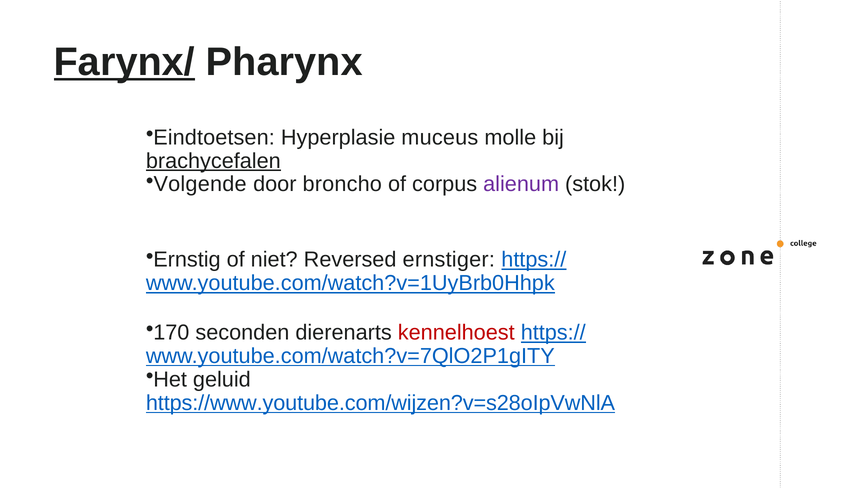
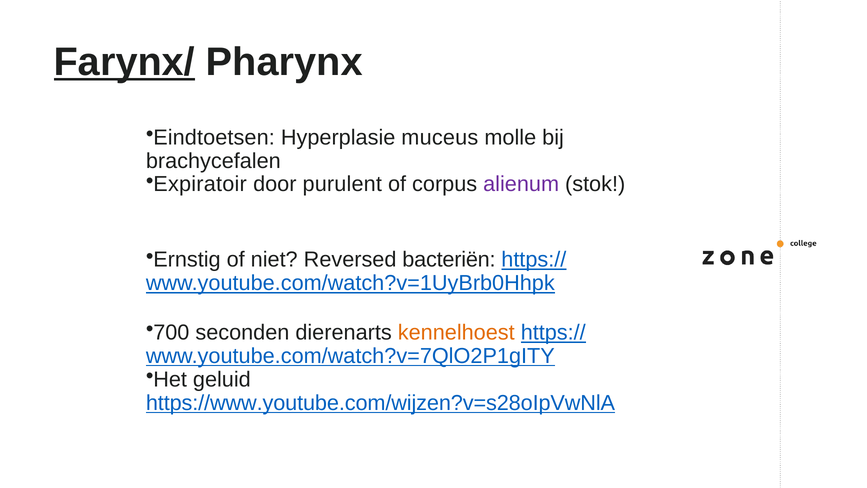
brachycefalen underline: present -> none (213, 161)
Volgende: Volgende -> Expiratoir (200, 184)
broncho: broncho -> purulent (342, 184)
ernstiger: ernstiger -> bacteriën (449, 260)
170: 170 -> 700 (171, 332)
kennelhoest colour: red -> orange (456, 332)
